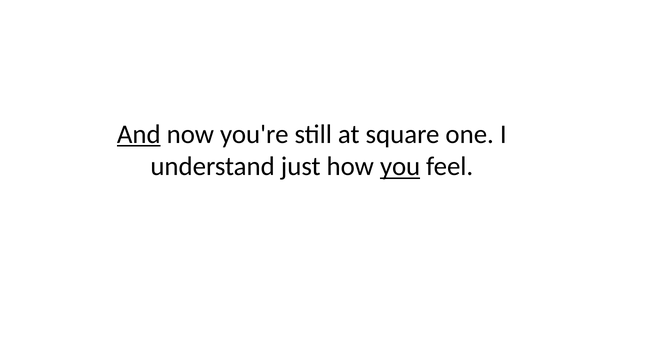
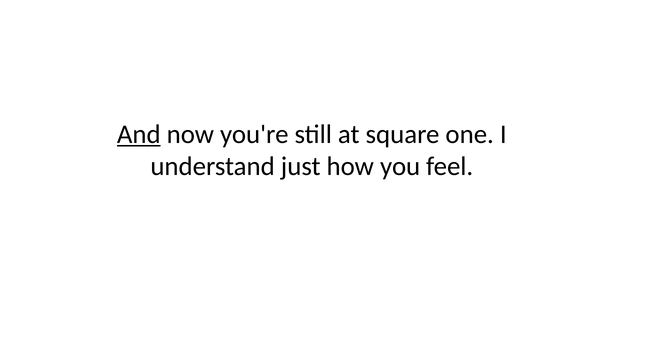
you underline: present -> none (400, 166)
